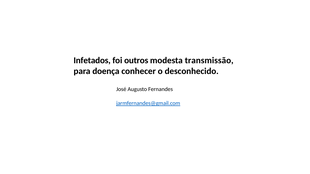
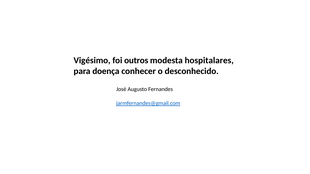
Infetados: Infetados -> Vigésimo (92, 61)
transmissão: transmissão -> hospitalares (209, 61)
